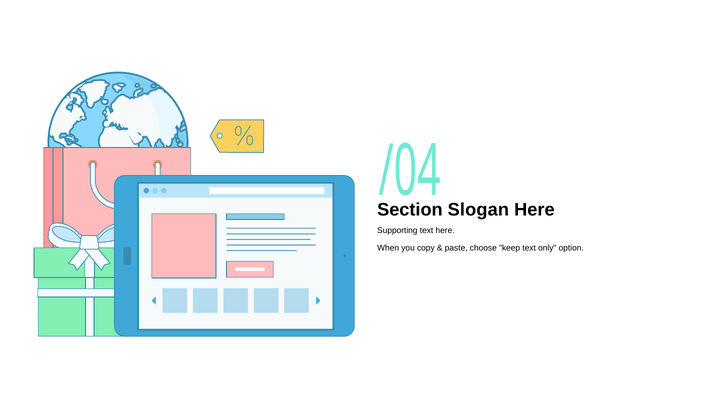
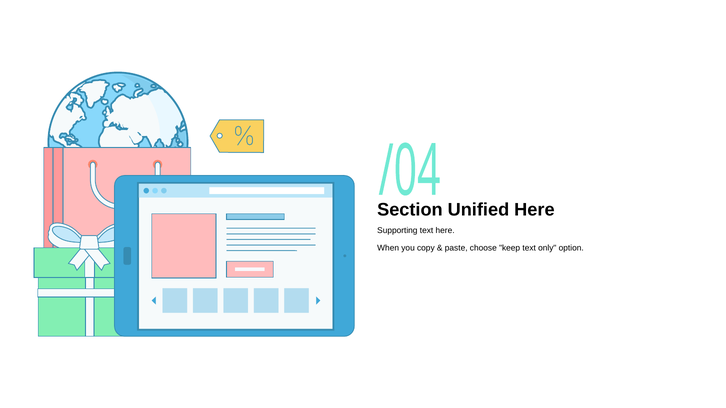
Slogan: Slogan -> Unified (478, 210)
